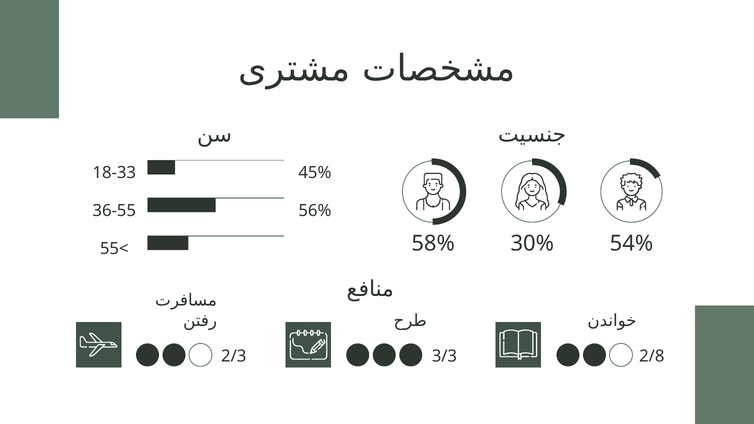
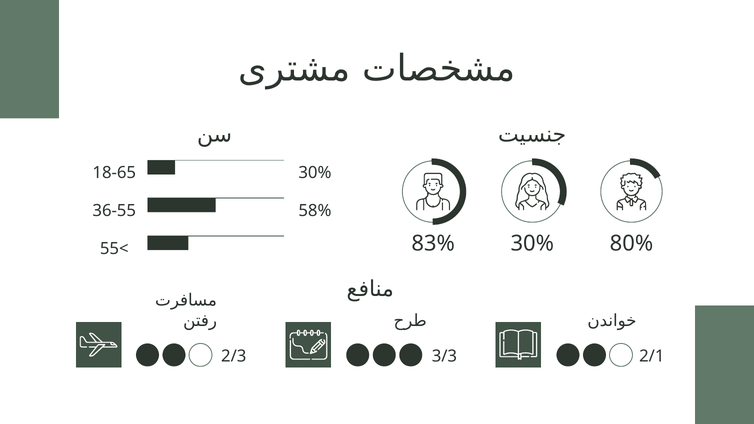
18-33: 18-33 -> 18-65 (114, 173)
45%: 45% -> 30% (315, 173)
56%: 56% -> 58% (315, 211)
58%: 58% -> 83% (433, 243)
54%: 54% -> 80% (631, 244)
2/8: 2/8 -> 2/1 (652, 356)
